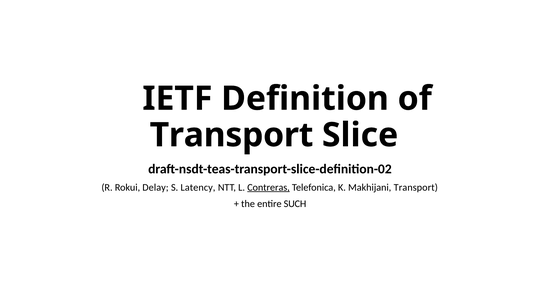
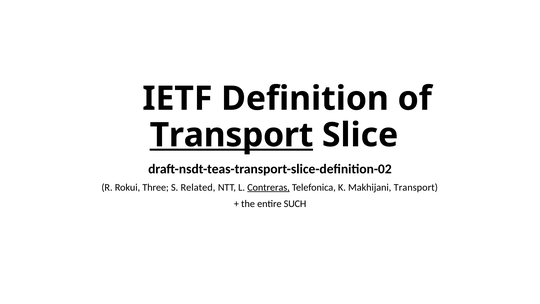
Transport underline: none -> present (232, 135)
Delay: Delay -> Three (156, 187)
Latency: Latency -> Related (198, 187)
